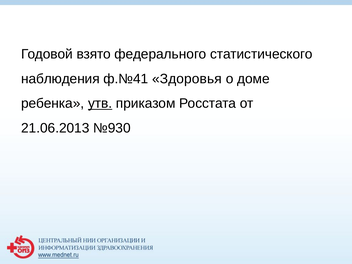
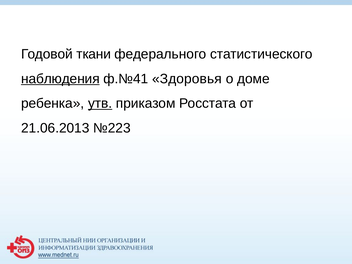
взято: взято -> ткани (94, 54)
наблюдения underline: none -> present (60, 79)
№930: №930 -> №223 (112, 128)
